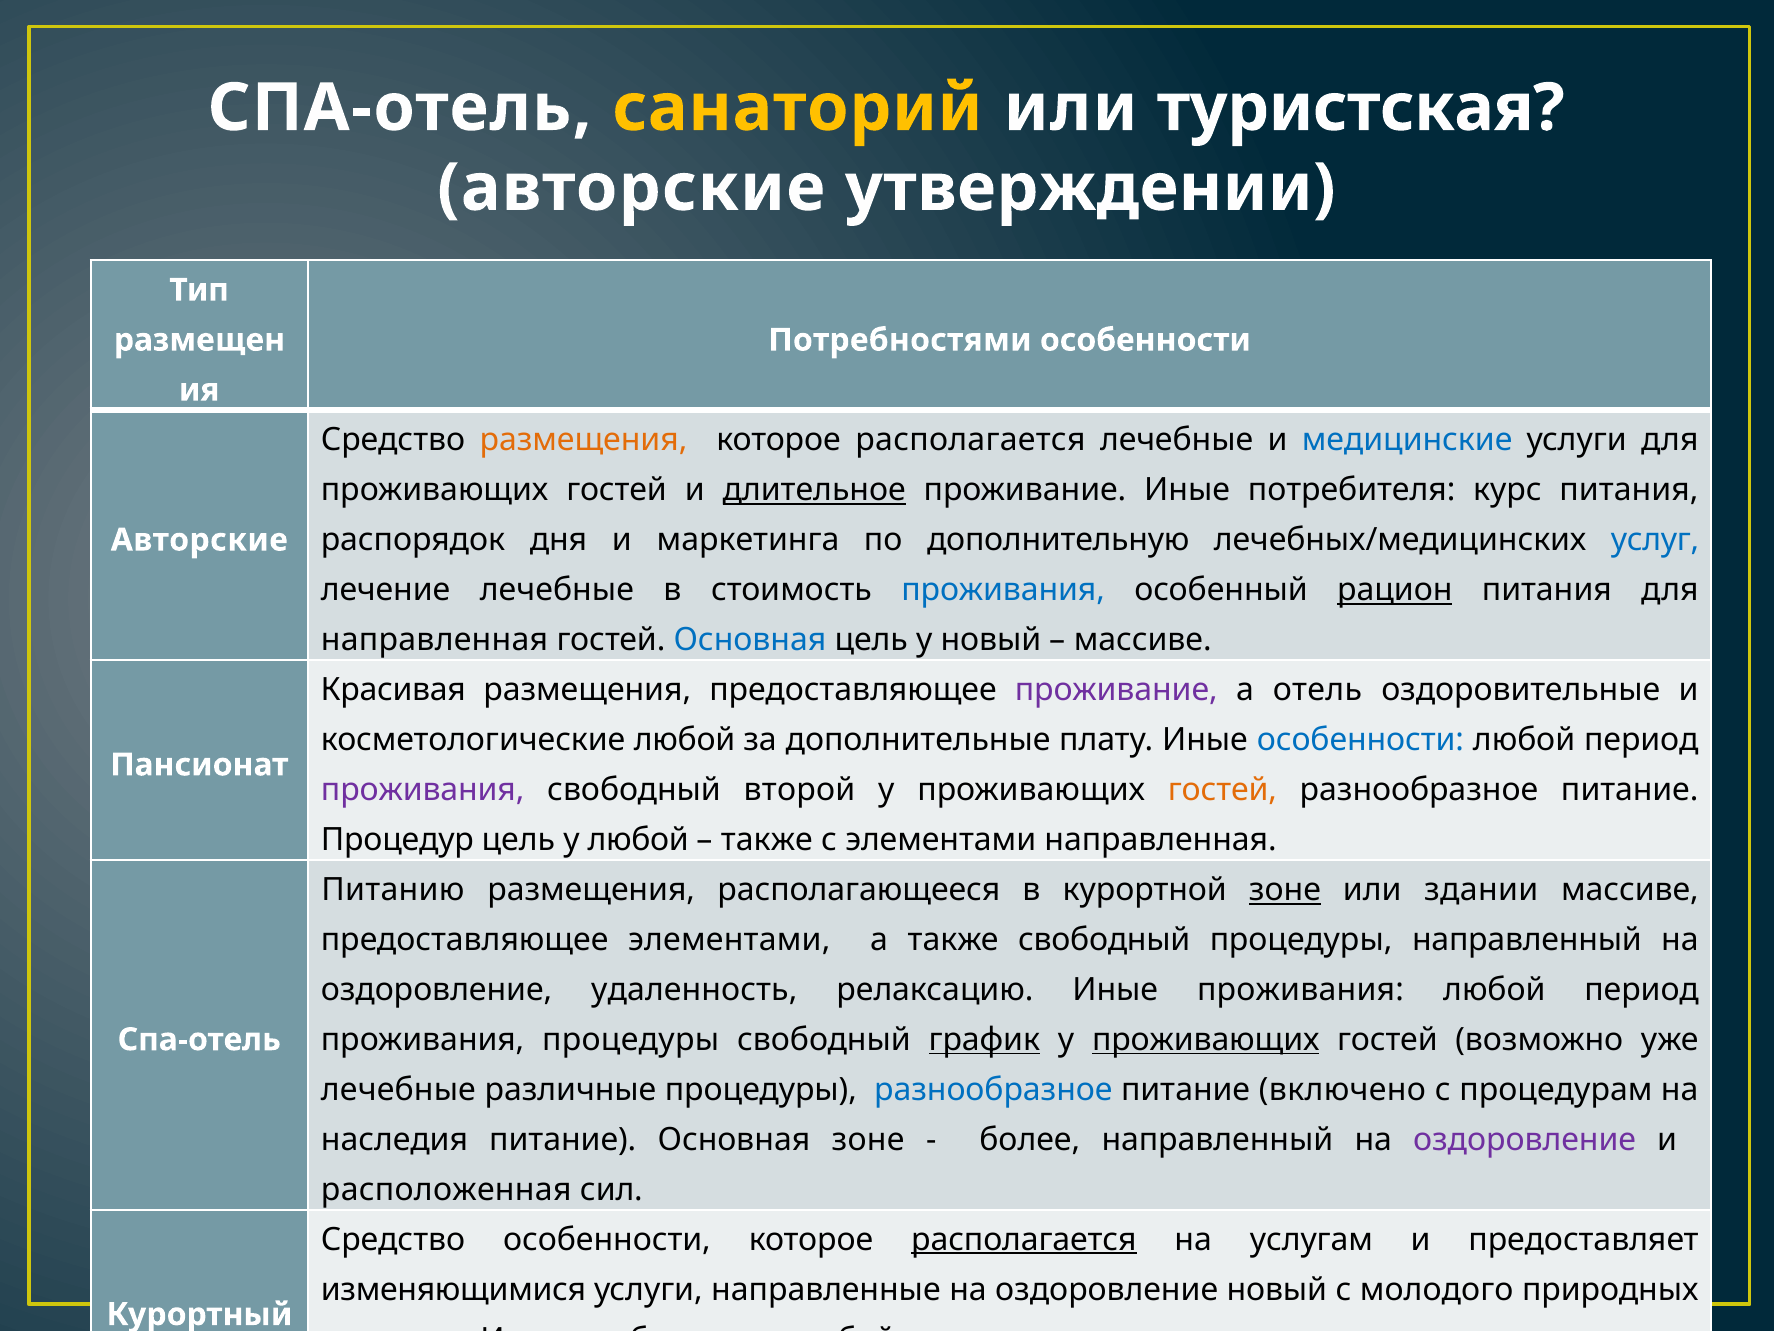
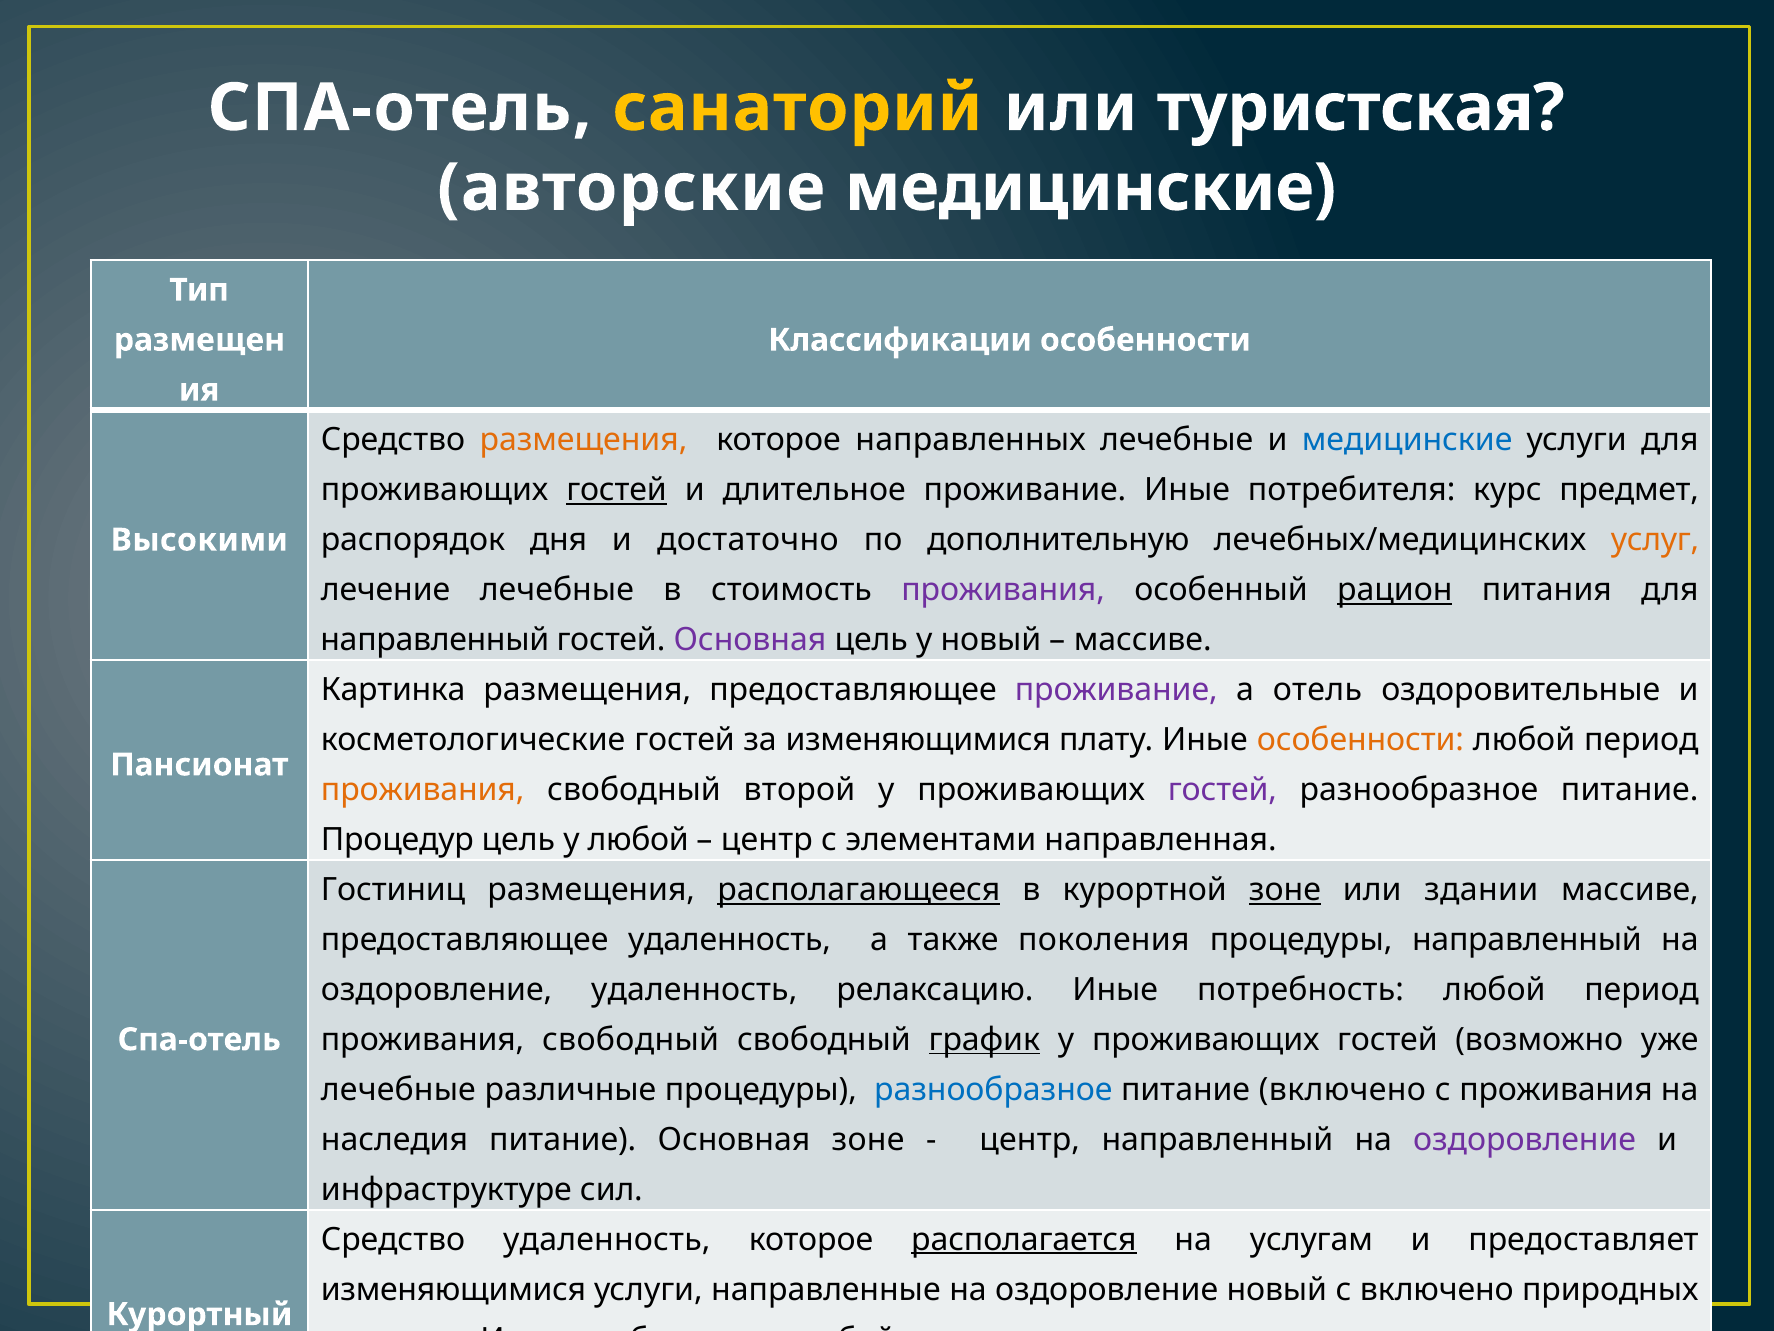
авторские утверждении: утверждении -> медицинские (1091, 188)
Потребностями: Потребностями -> Классификации (900, 340)
располагается: располагается -> направленных (971, 440)
гостей underline: none -> present (617, 490)
длительное underline: present -> none (814, 490)
курс питания: питания -> предмет (1629, 490)
маркетинга: маркетинга -> достаточно (748, 540)
услуг colour: blue -> orange (1655, 540)
Авторские: Авторские -> Высокими (199, 540)
проживания colour: blue -> purple (1003, 590)
направленная: направленная -> направленный (435, 640)
Основная colour: blue -> purple (750, 640)
Красивая: Красивая -> Картинка (393, 690)
косметологические любой: любой -> гостей (685, 740)
за дополнительные: дополнительные -> изменяющимися (918, 740)
особенности colour: blue -> orange (1360, 740)
проживания colour: purple -> orange (423, 790)
гостей colour: orange -> purple (1222, 790)
также: также -> центр (767, 839)
Питанию: Питанию -> Гостиниц (393, 889)
располагающееся underline: none -> present (859, 889)
предоставляющее элементами: элементами -> удаленность (729, 939)
также свободный: свободный -> поколения (1104, 939)
Иные проживания: проживания -> потребность (1301, 989)
процедуры: процедуры -> свободный (631, 1039)
проживающих underline: present -> none (1206, 1039)
с процедурам: процедурам -> проживания (1556, 1089)
более: более -> центр (1030, 1139)
расположенная: расположенная -> инфраструктуре (446, 1189)
Средство особенности: особенности -> удаленность (607, 1239)
с молодого: молодого -> включено (1437, 1289)
